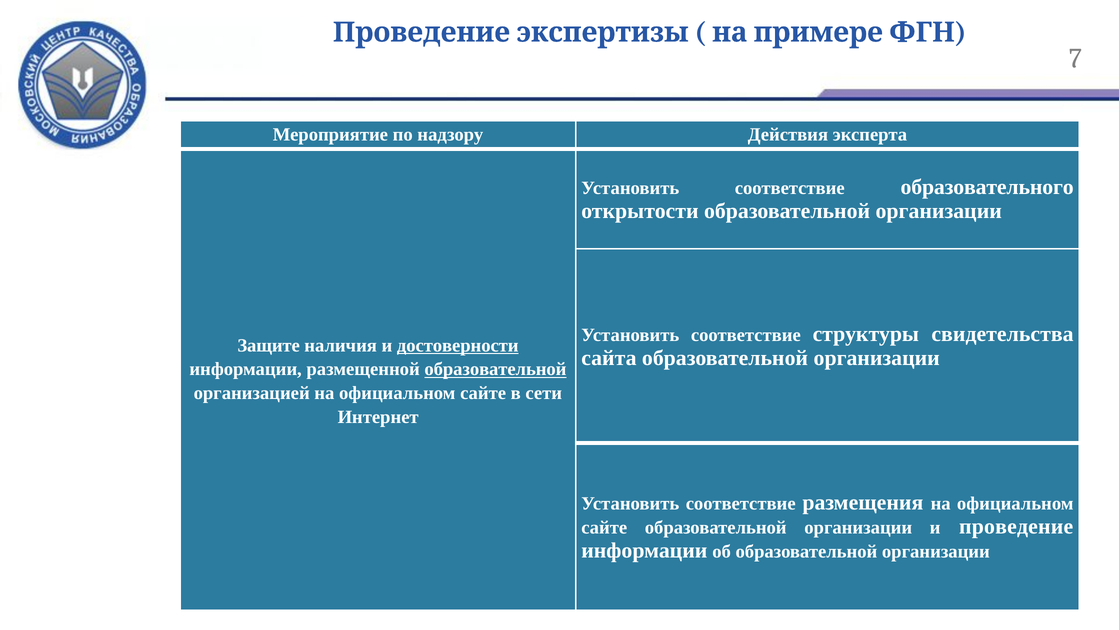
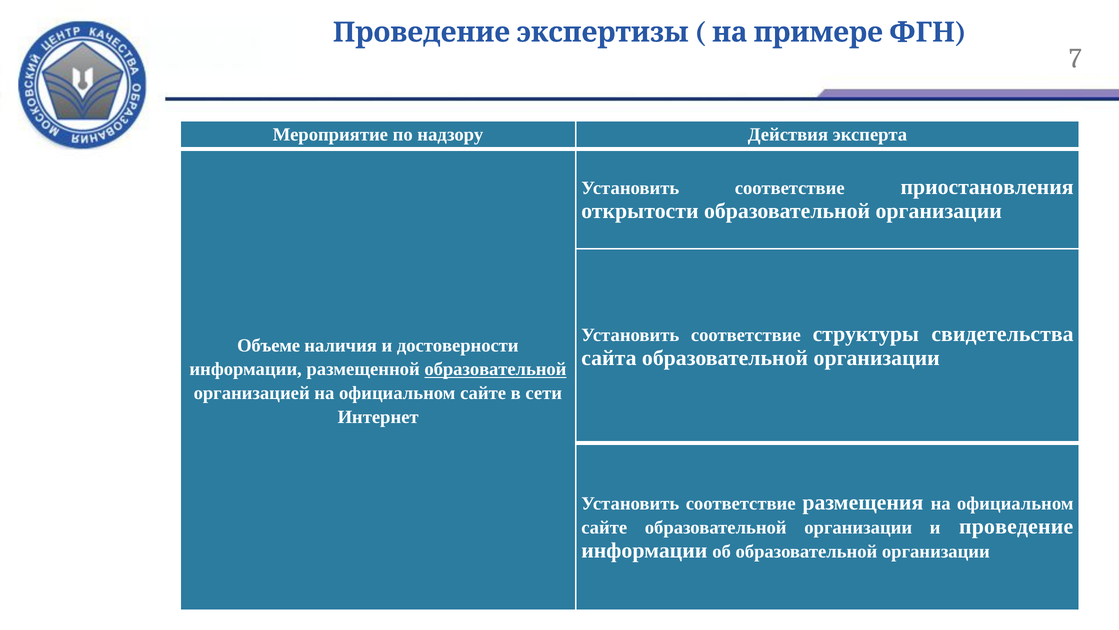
образовательного: образовательного -> приостановления (987, 187)
Защите: Защите -> Объеме (269, 345)
достоверности underline: present -> none (458, 345)
